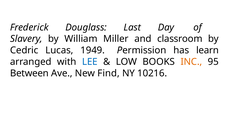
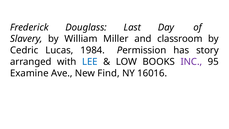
1949: 1949 -> 1984 (93, 50)
learn: learn -> story (208, 50)
INC colour: orange -> purple (191, 62)
Between: Between -> Examine (29, 73)
10216: 10216 -> 16016 (152, 73)
